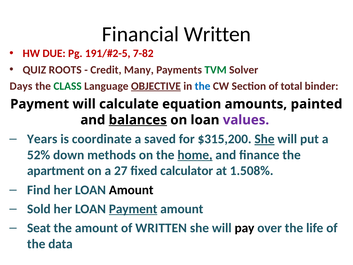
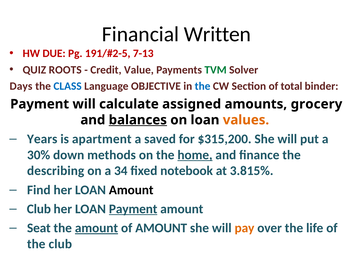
7-82: 7-82 -> 7-13 (143, 53)
Many: Many -> Value (139, 70)
CLASS colour: green -> blue (68, 86)
OBJECTIVE underline: present -> none (156, 86)
equation: equation -> assigned (192, 104)
painted: painted -> grocery (317, 104)
values colour: purple -> orange (246, 120)
coordinate: coordinate -> apartment (102, 139)
She underline: present -> none (264, 139)
52%: 52% -> 30% (39, 155)
apartment: apartment -> describing (56, 171)
27: 27 -> 34 (121, 171)
calculator: calculator -> notebook (187, 171)
1.508%: 1.508% -> 3.815% (252, 171)
Sold: Sold -> Club (39, 209)
amount underline: none -> present (96, 228)
of WRITTEN: WRITTEN -> AMOUNT (161, 228)
pay colour: black -> orange (244, 228)
the data: data -> club (60, 244)
